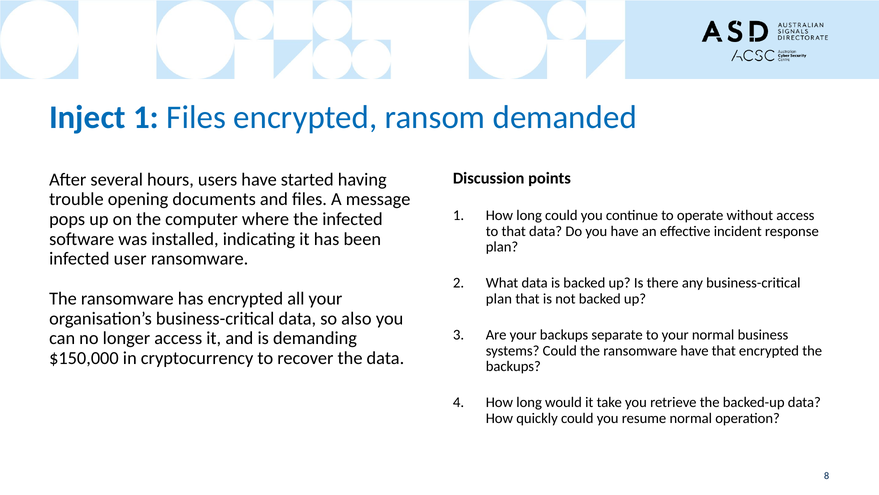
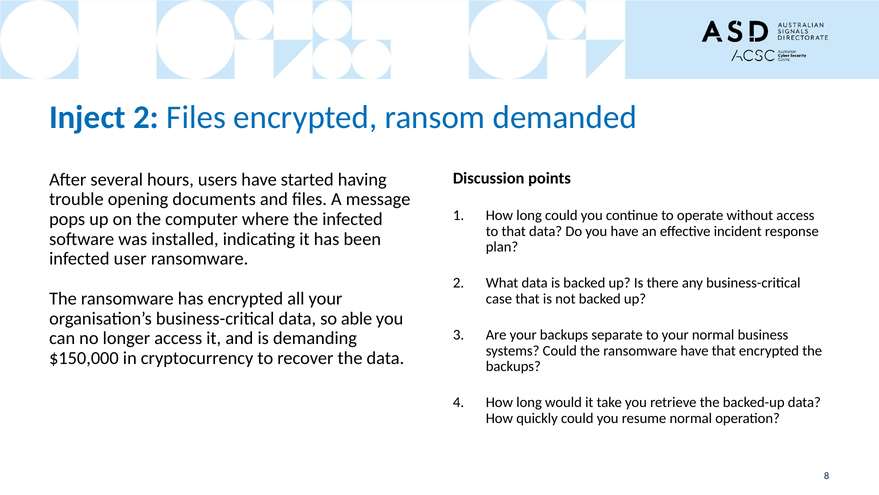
Inject 1: 1 -> 2 (146, 117)
plan: plan -> case (499, 299)
also: also -> able (357, 318)
